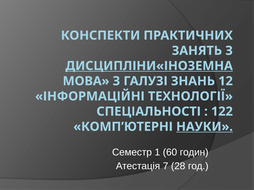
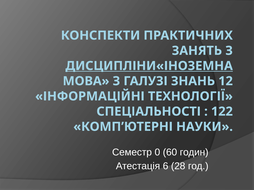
НАУКИ underline: present -> none (205, 127)
1: 1 -> 0 (157, 153)
7: 7 -> 6 (166, 166)
